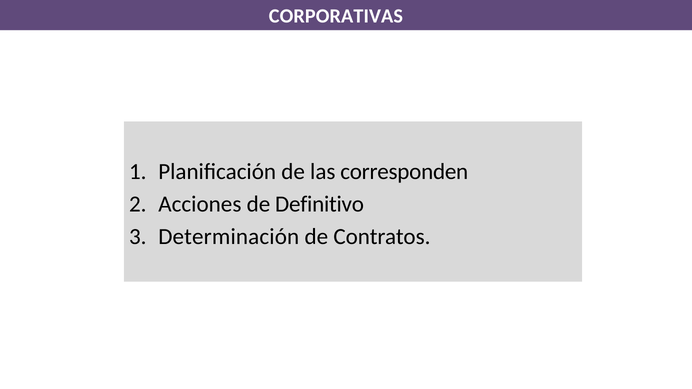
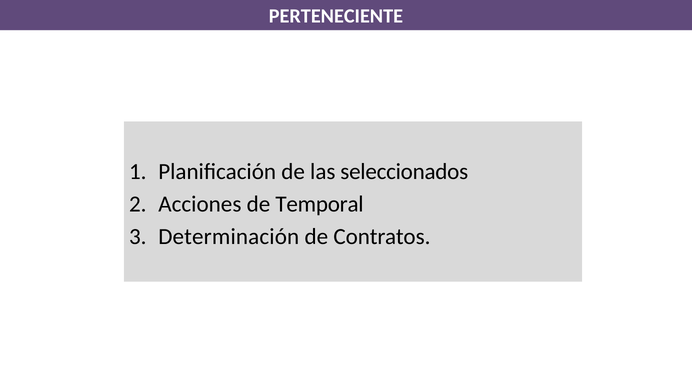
CORPORATIVAS: CORPORATIVAS -> PERTENECIENTE (336, 16)
corresponden: corresponden -> seleccionados (404, 172)
Definitivo: Definitivo -> Temporal (320, 204)
